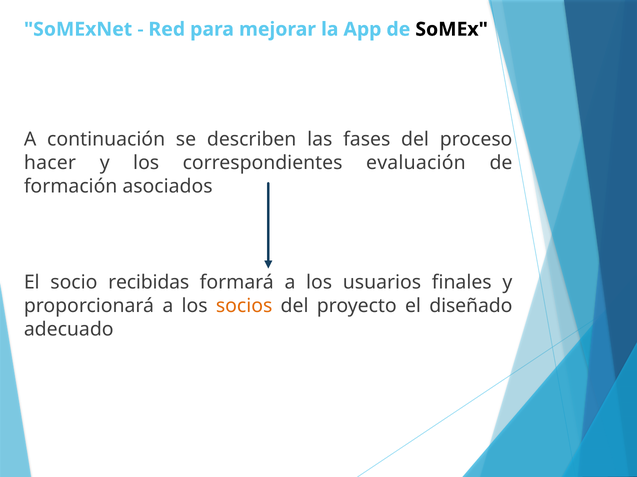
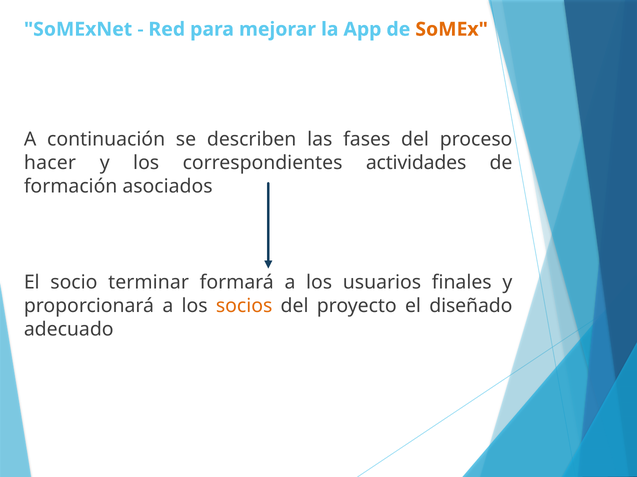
SoMEx colour: black -> orange (452, 29)
evaluación: evaluación -> actividades (416, 163)
recibidas: recibidas -> terminar (149, 283)
